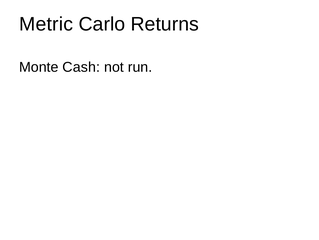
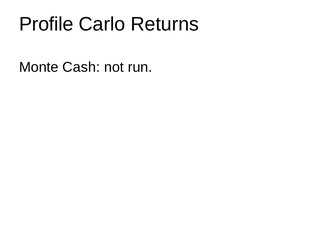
Metric: Metric -> Profile (46, 24)
